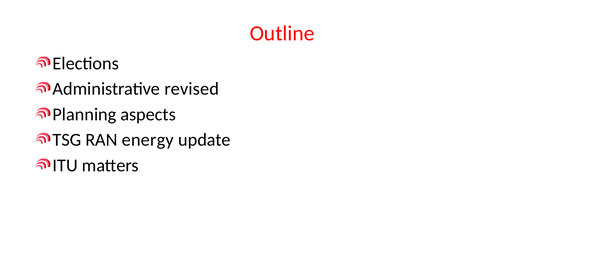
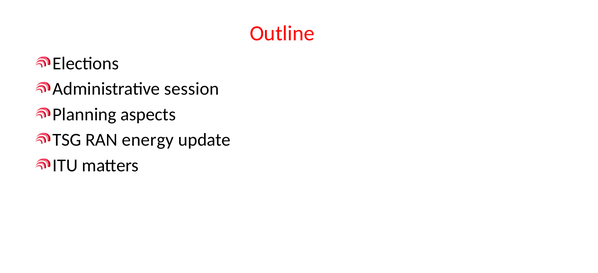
revised: revised -> session (192, 89)
